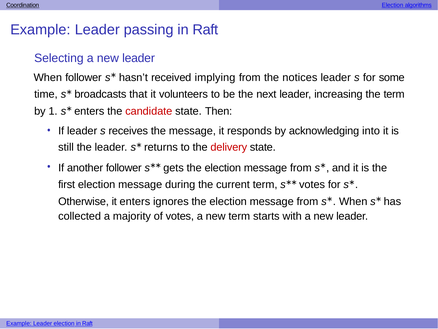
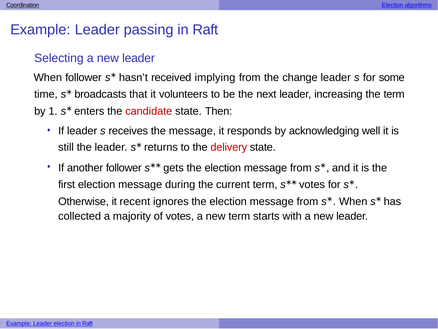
notices: notices -> change (300, 77)
into: into -> well (371, 131)
it enters: enters -> recent (135, 201)
